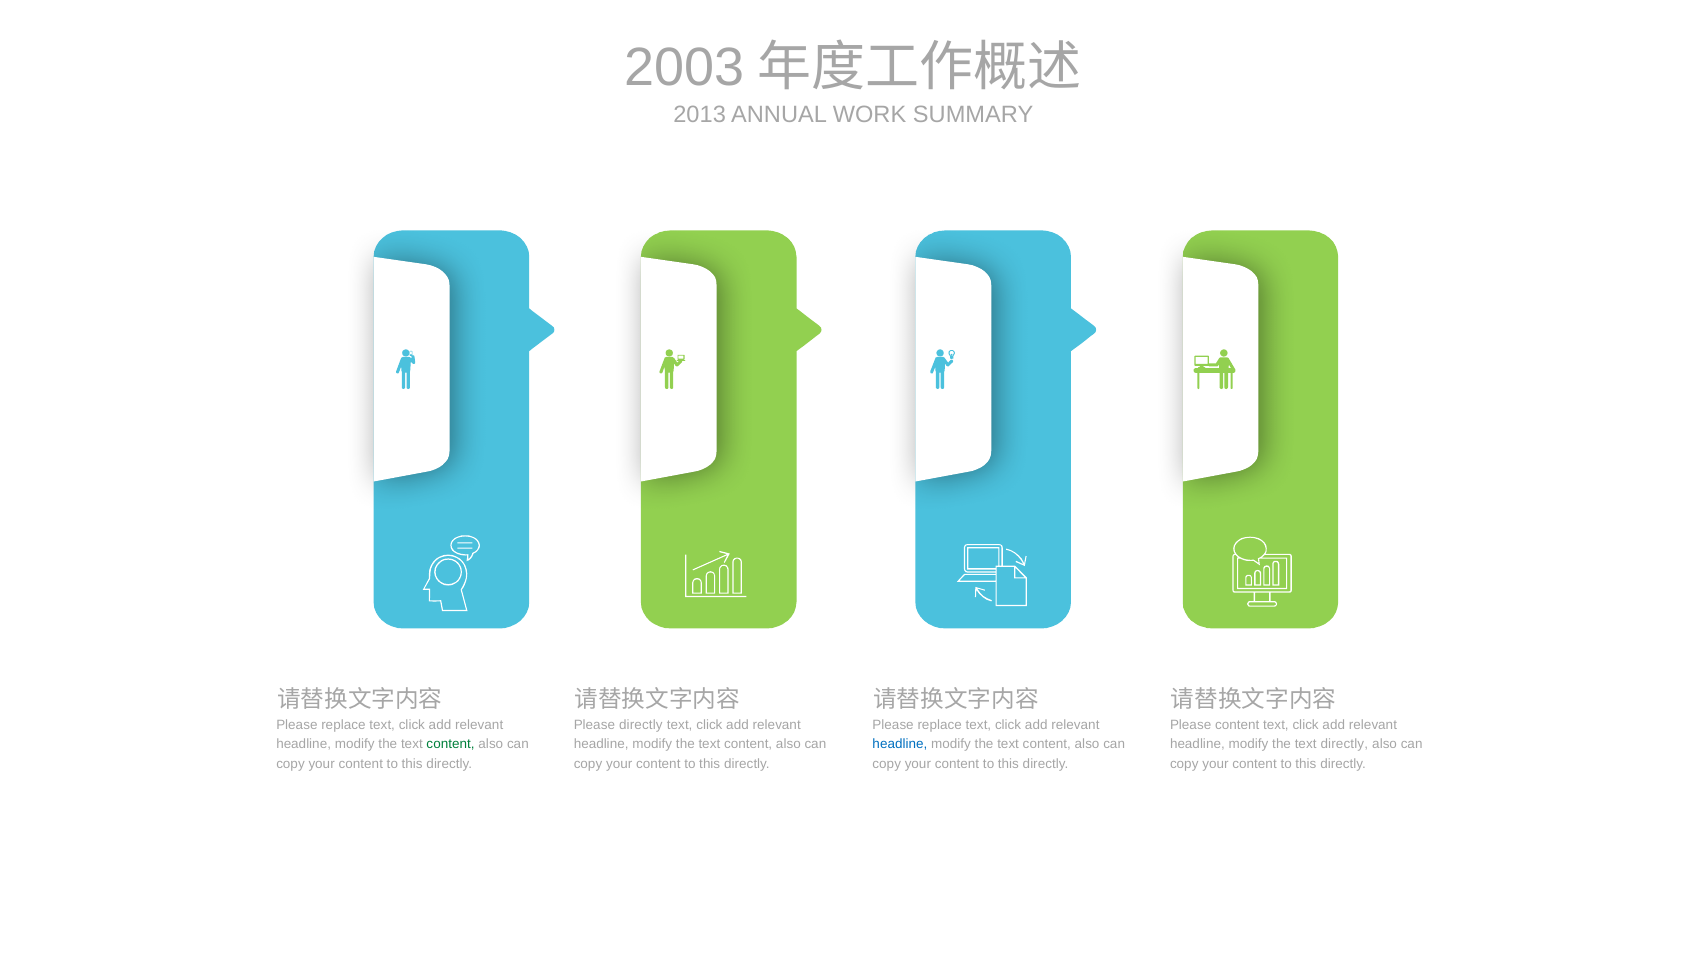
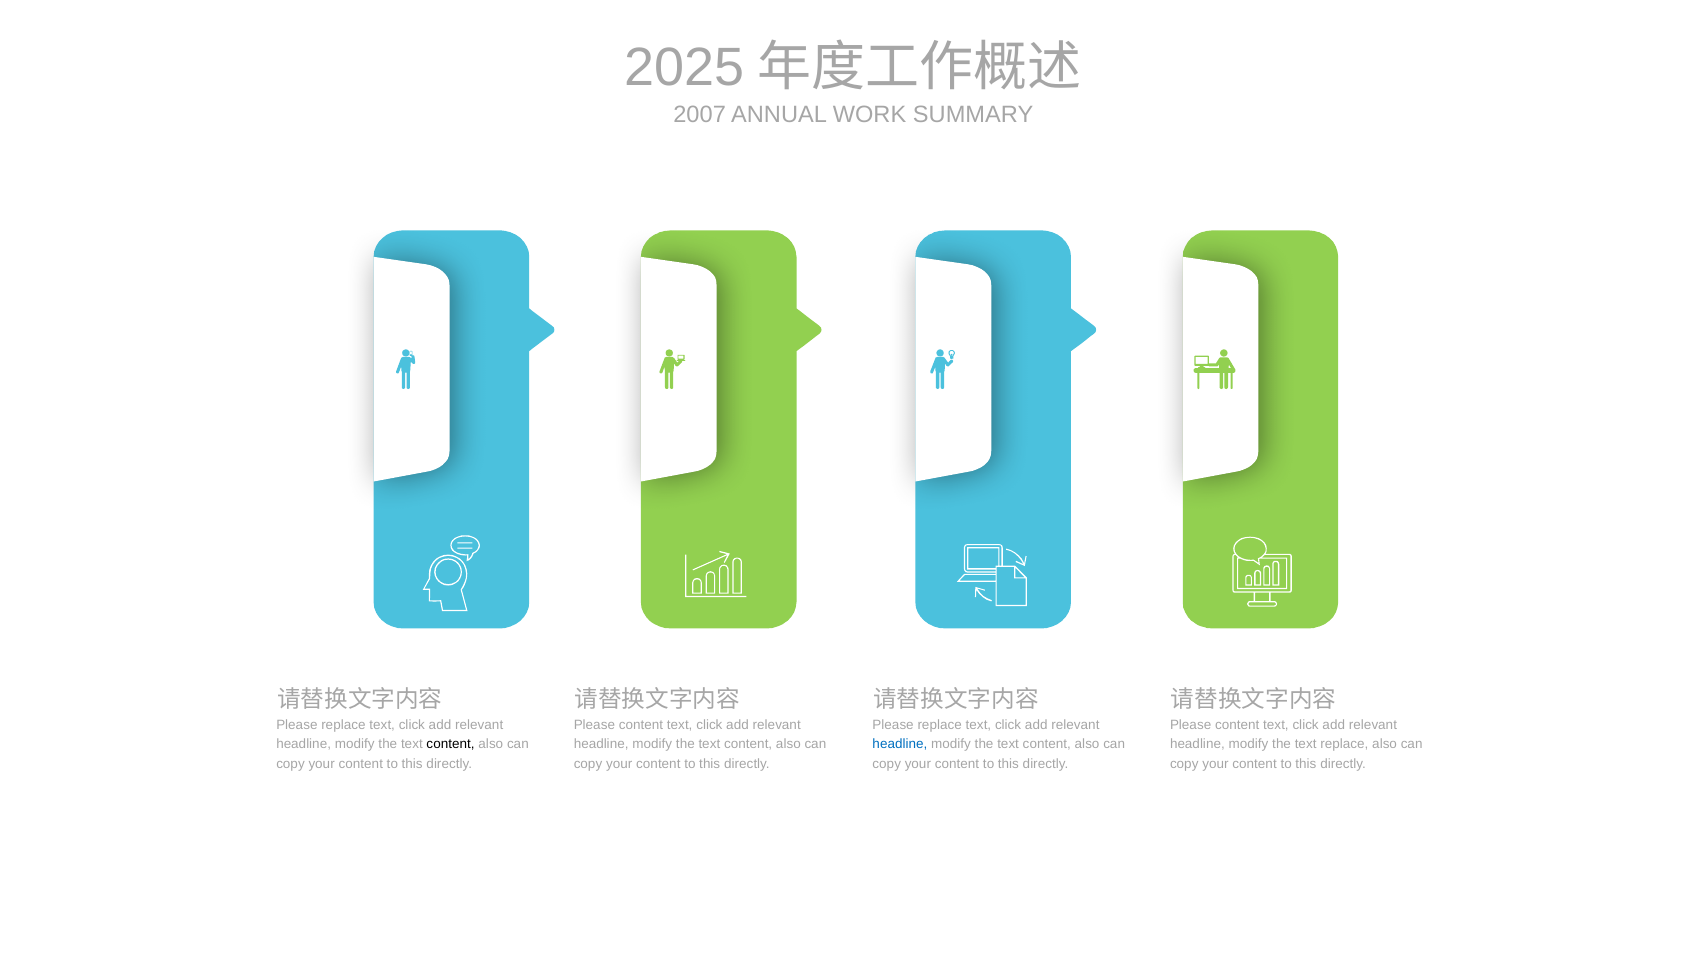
2003: 2003 -> 2025 (685, 67)
2013: 2013 -> 2007 (700, 115)
directly: directly -> content (641, 725)
content colour: green -> black (451, 744)
text directly: directly -> replace (1344, 744)
